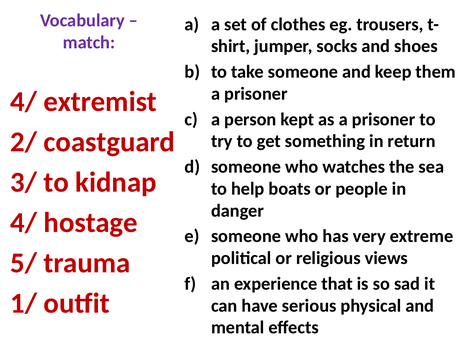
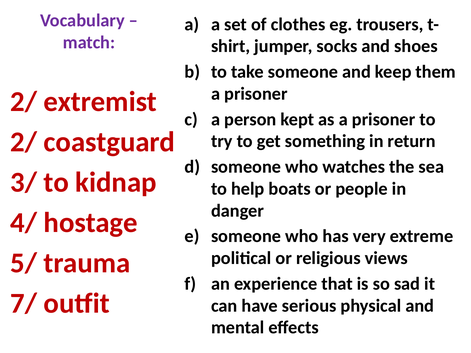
4/: 4/ -> 2/ (24, 102)
1/: 1/ -> 7/ (24, 304)
